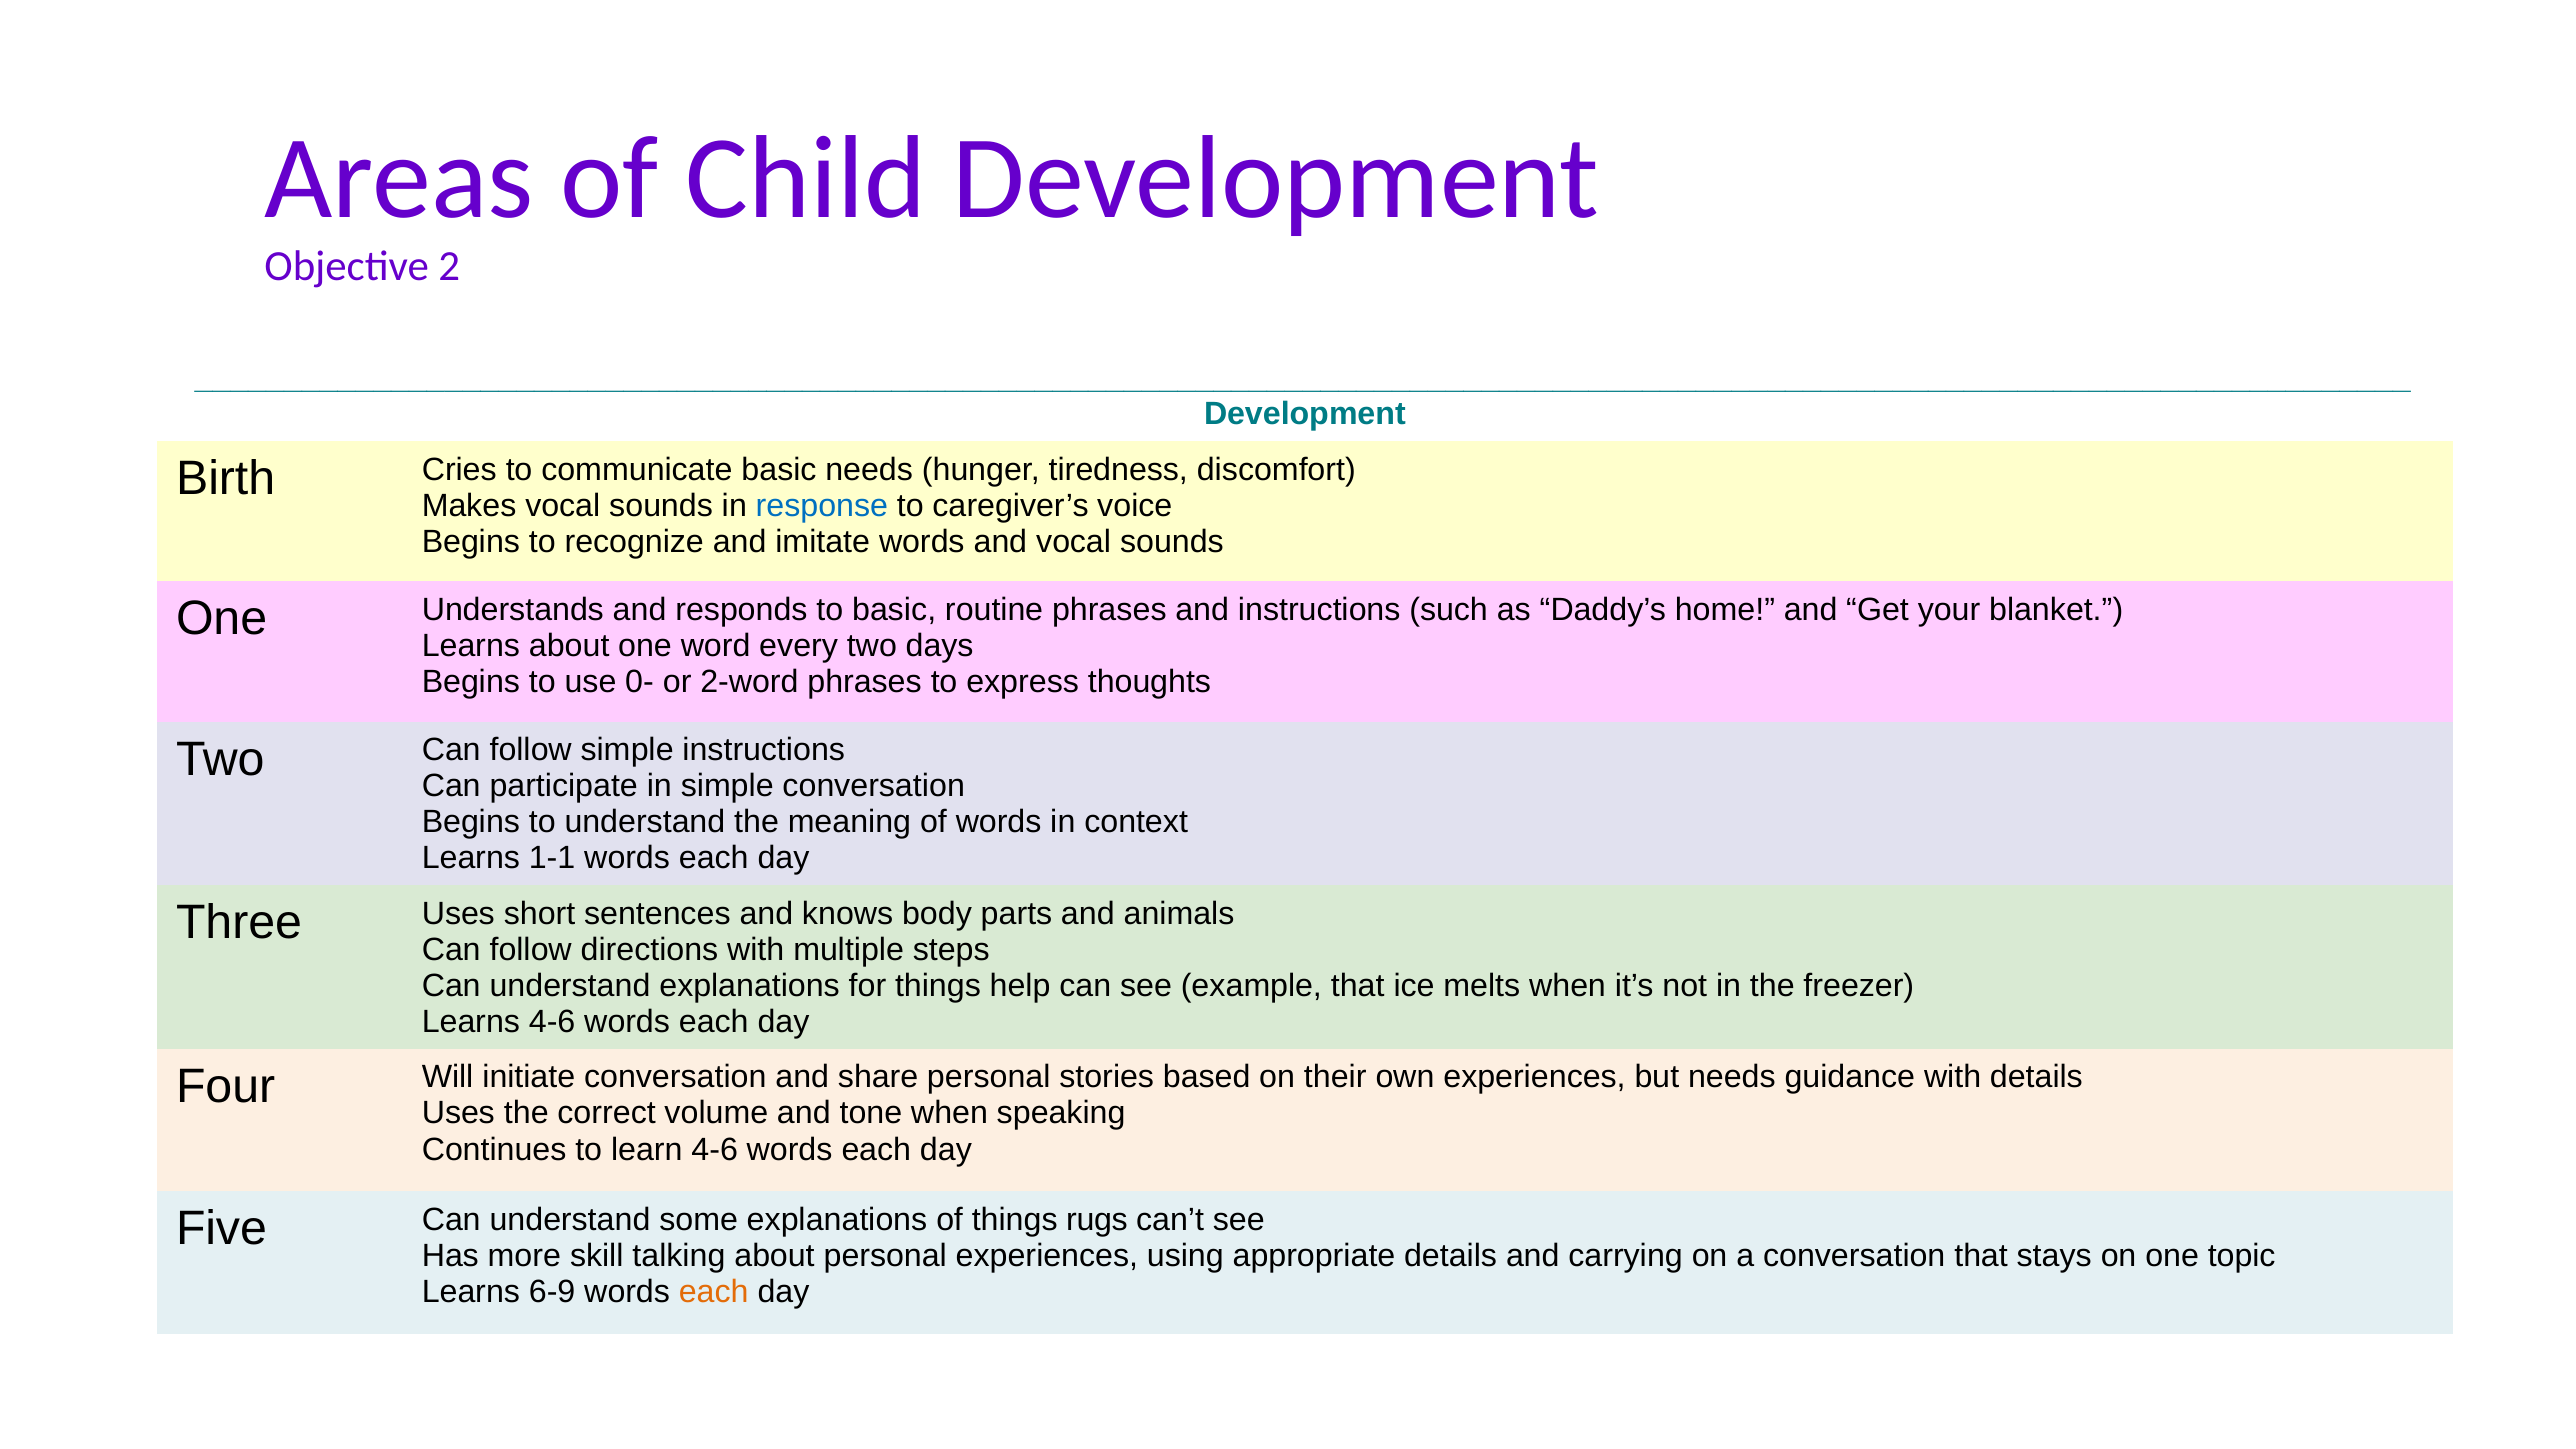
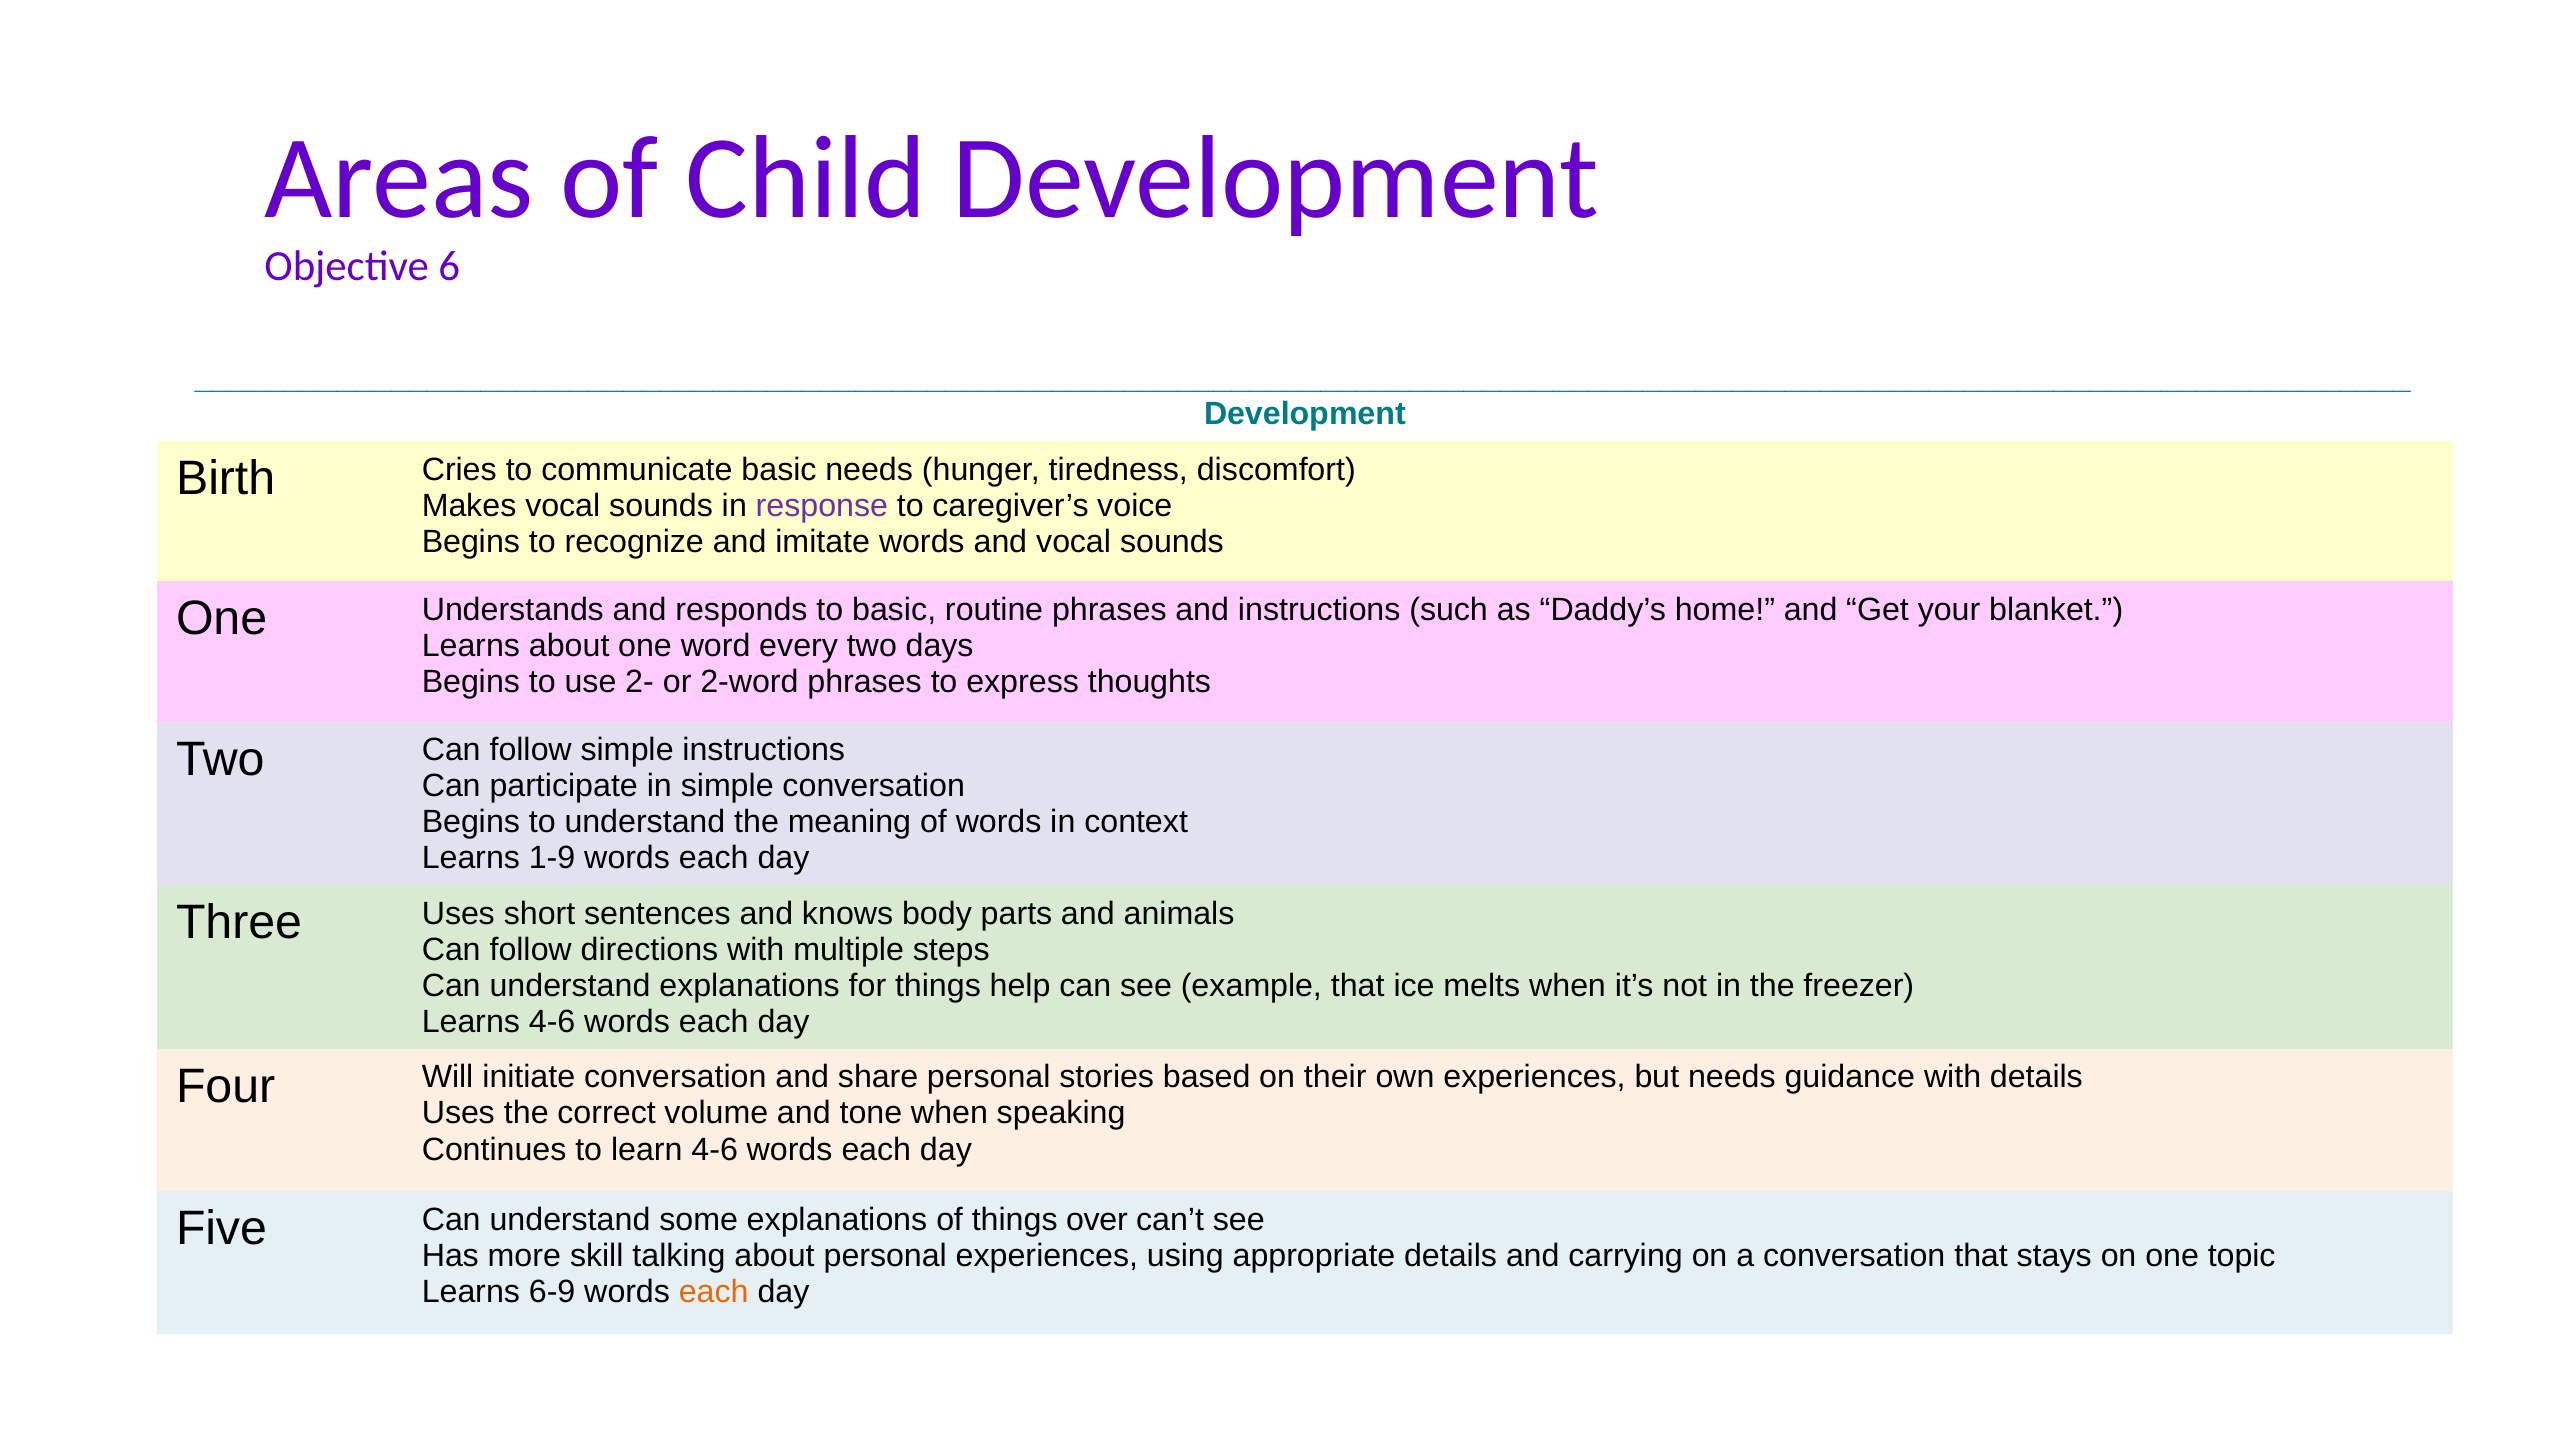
2: 2 -> 6 (449, 266)
response colour: blue -> purple (822, 505)
0-: 0- -> 2- (640, 682)
1-1: 1-1 -> 1-9 (552, 858)
rugs: rugs -> over (1097, 1220)
